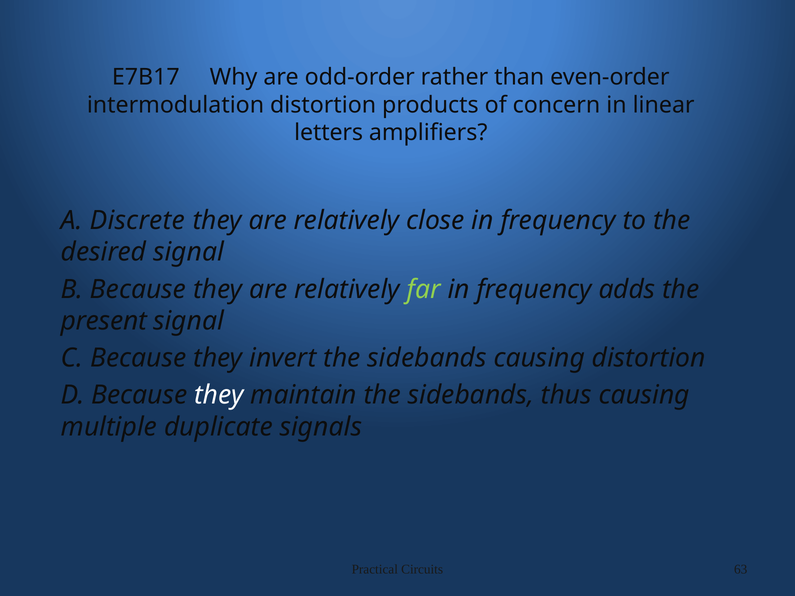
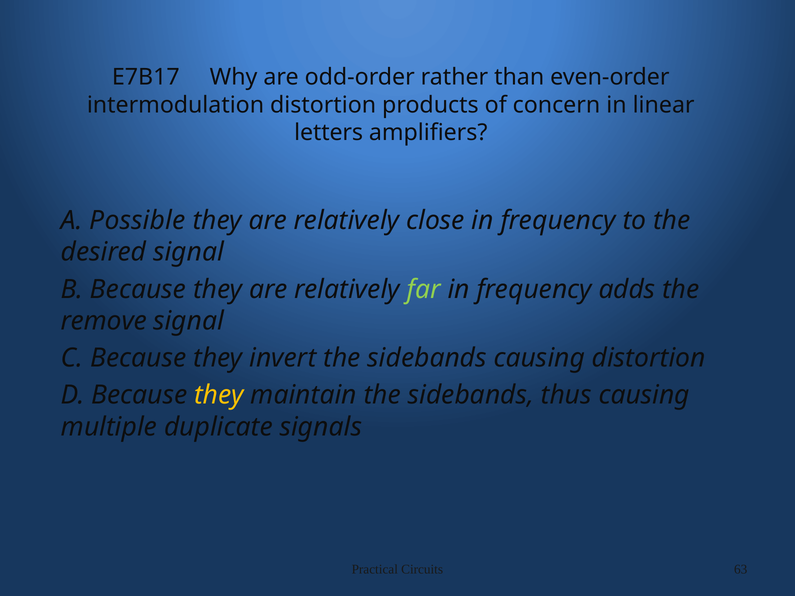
Discrete: Discrete -> Possible (137, 220)
present: present -> remove (104, 321)
they colour: white -> yellow (219, 395)
